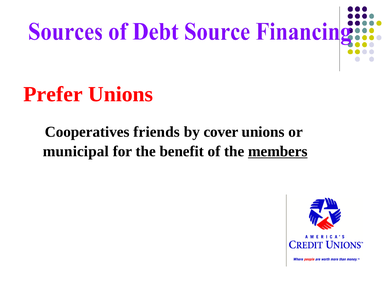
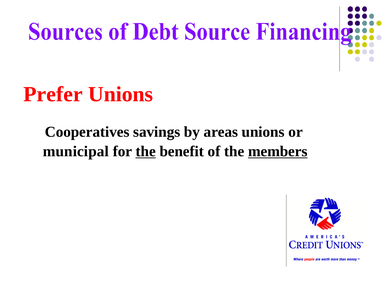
friends: friends -> savings (157, 132)
cover: cover -> areas (221, 132)
the underline: none -> present (146, 152)
